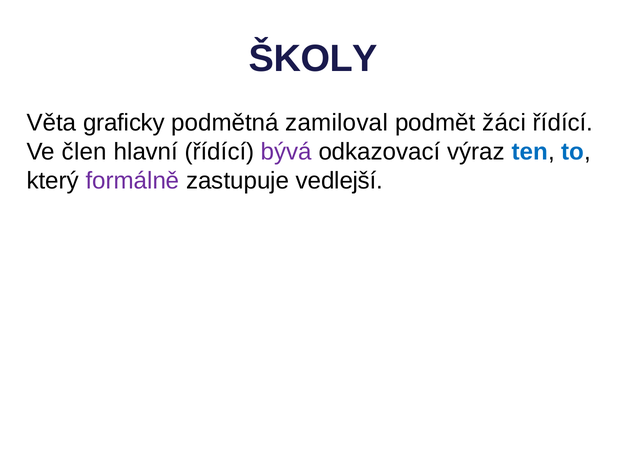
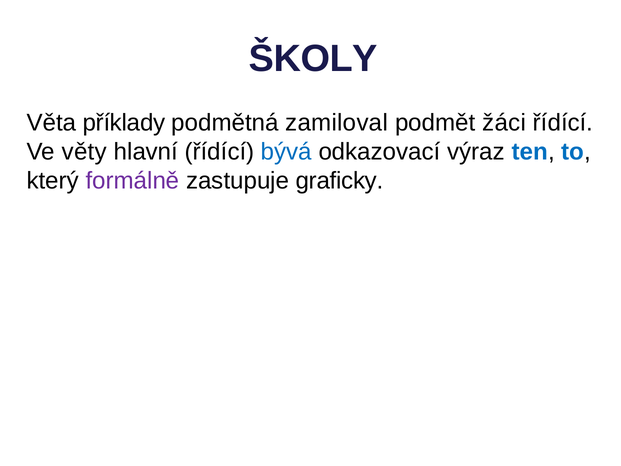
graficky: graficky -> příklady (124, 123)
člen: člen -> věty (84, 152)
bývá colour: purple -> blue (286, 152)
vedlejší: vedlejší -> graficky (340, 181)
